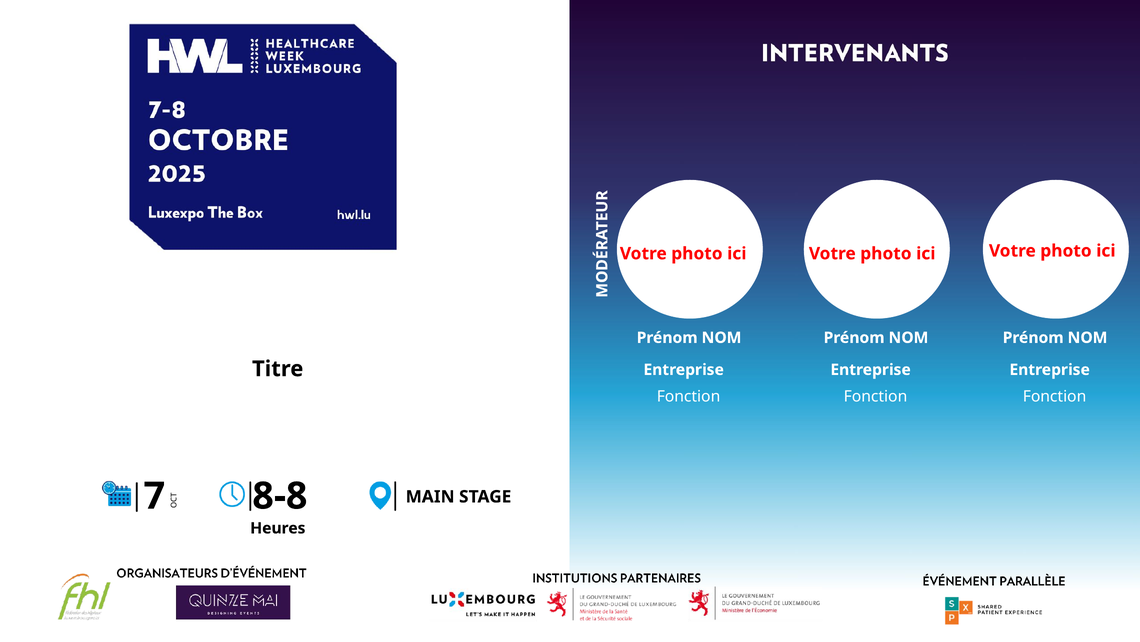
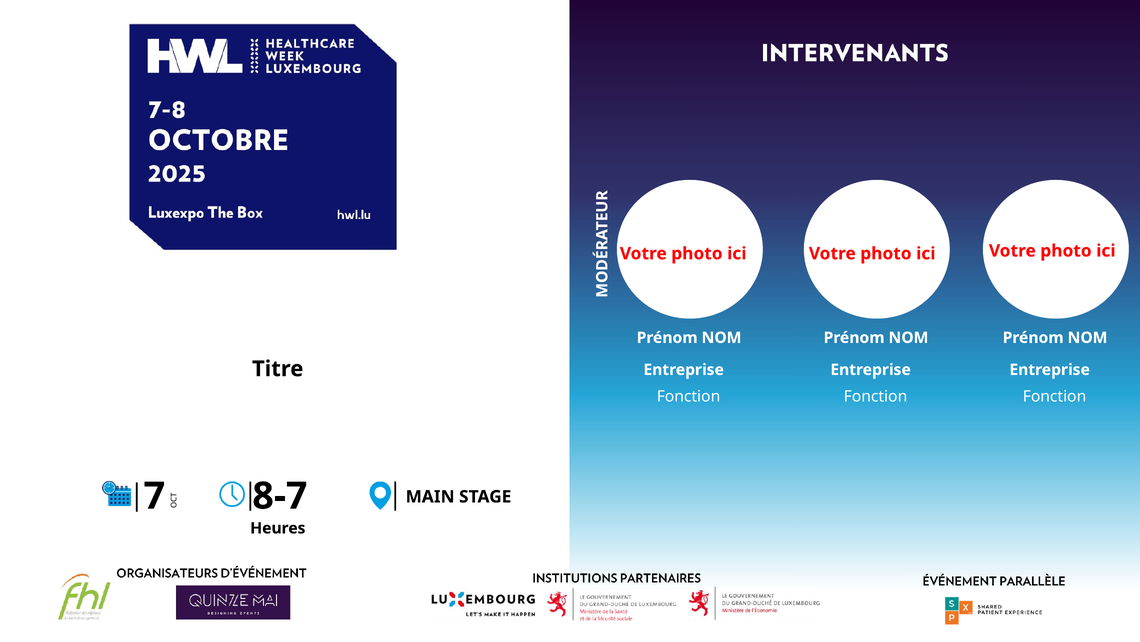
8-8: 8-8 -> 8-7 (280, 496)
